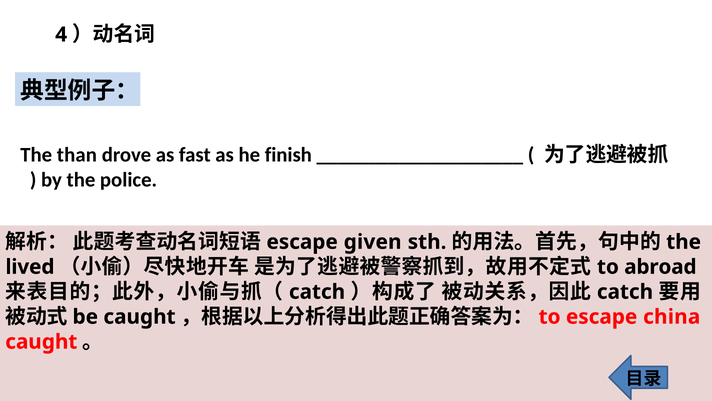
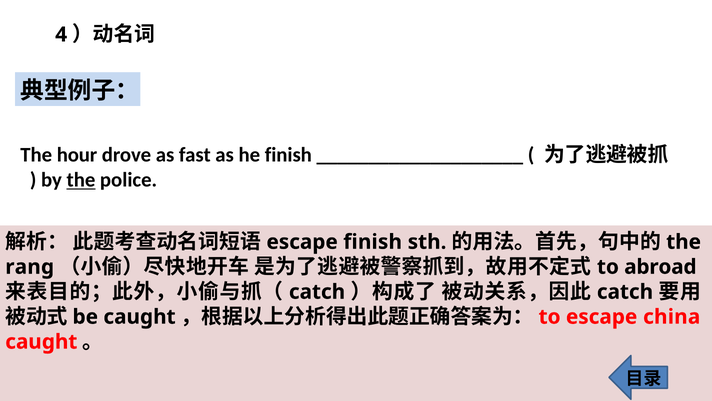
than: than -> hour (77, 155)
the underline: none -> present (81, 180)
escape given: given -> finish (373, 242)
lived: lived -> rang (30, 267)
